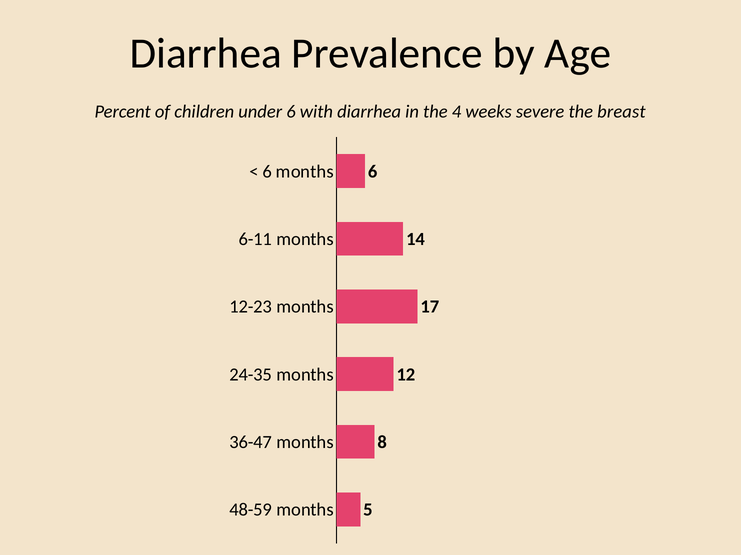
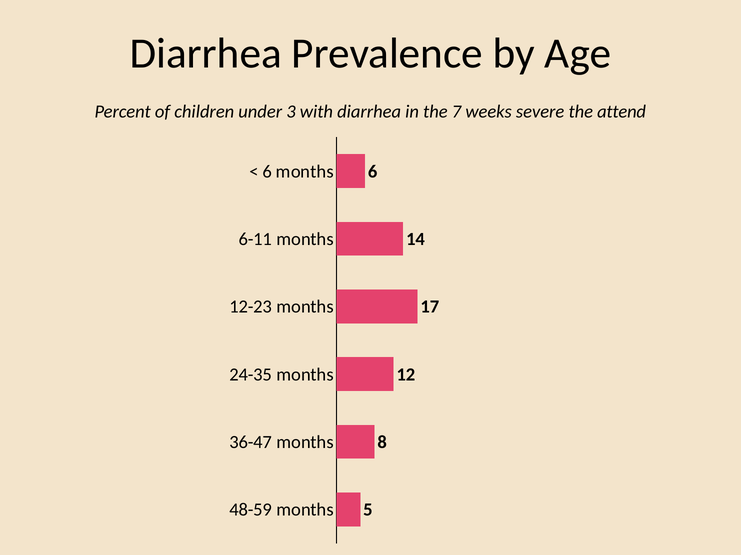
under 6: 6 -> 3 (291, 112)
4: 4 -> 7 (457, 112)
breast: breast -> attend (622, 112)
